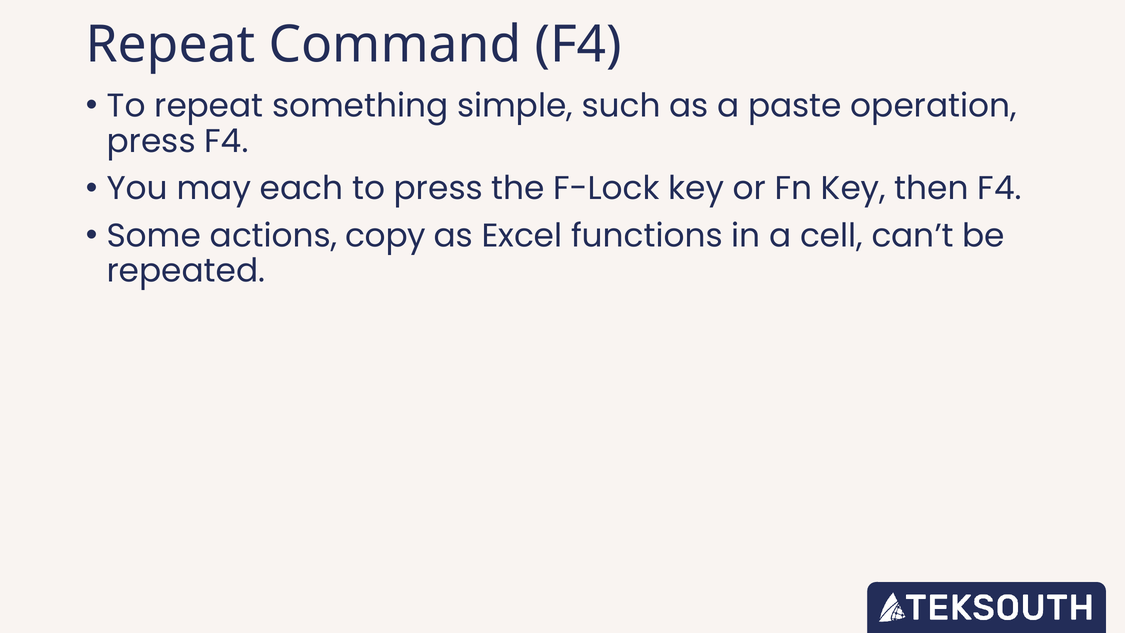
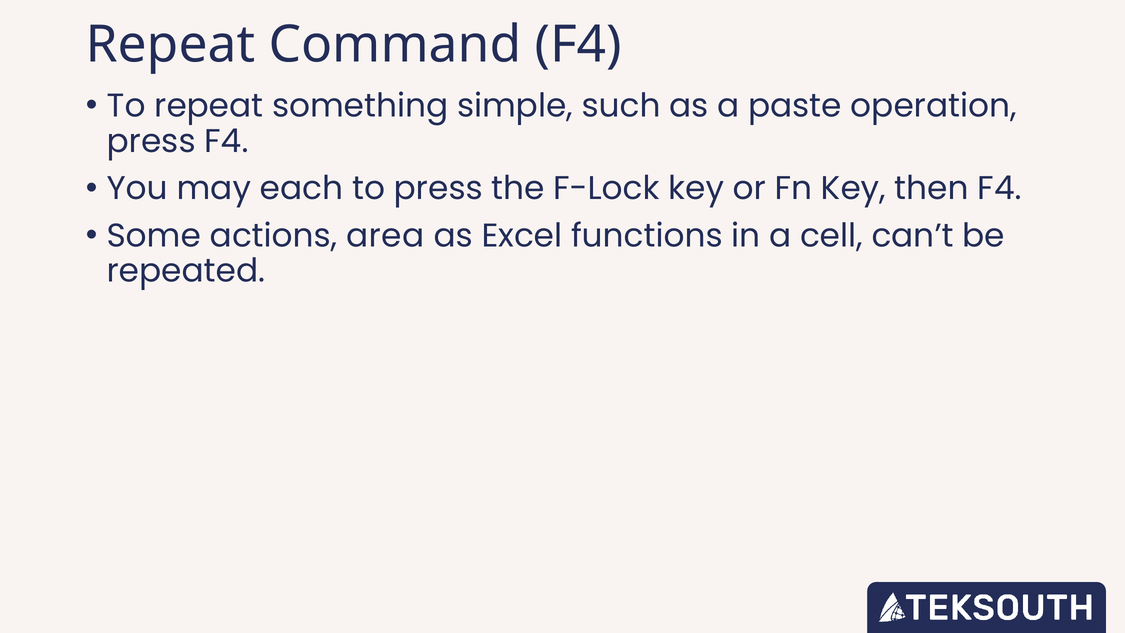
copy: copy -> area (385, 236)
